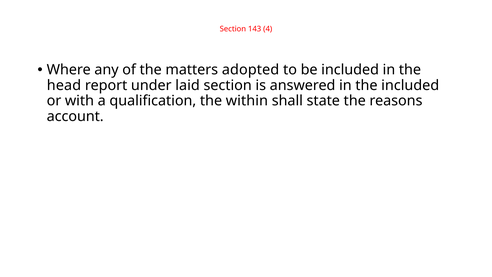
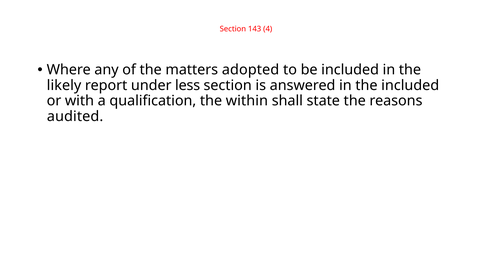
head: head -> likely (64, 85)
laid: laid -> less (188, 85)
account: account -> audited (75, 116)
